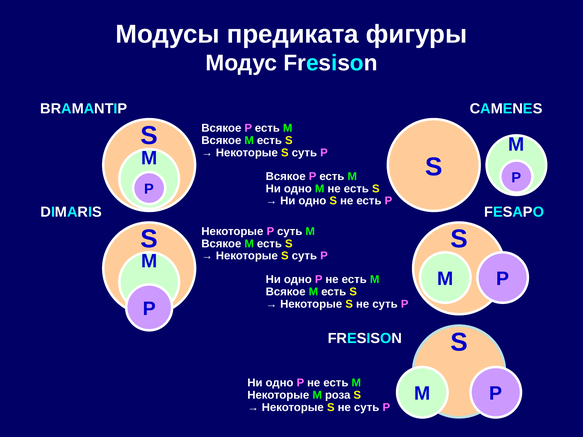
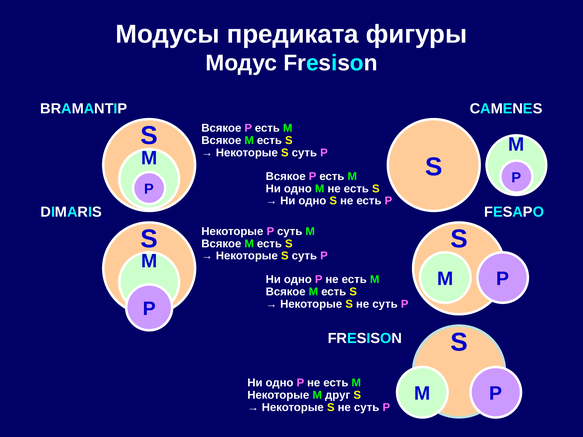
роза: роза -> друг (338, 395)
